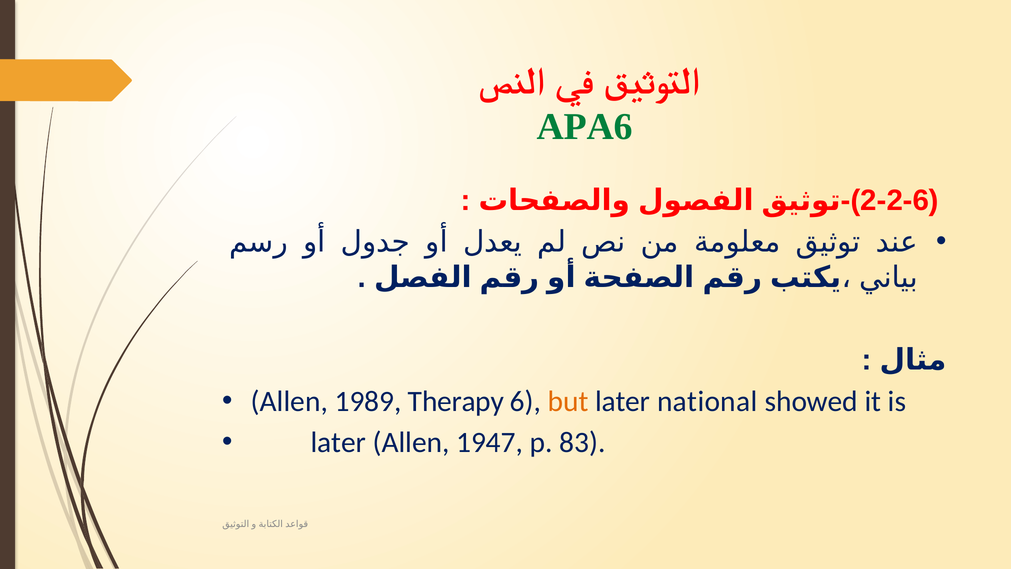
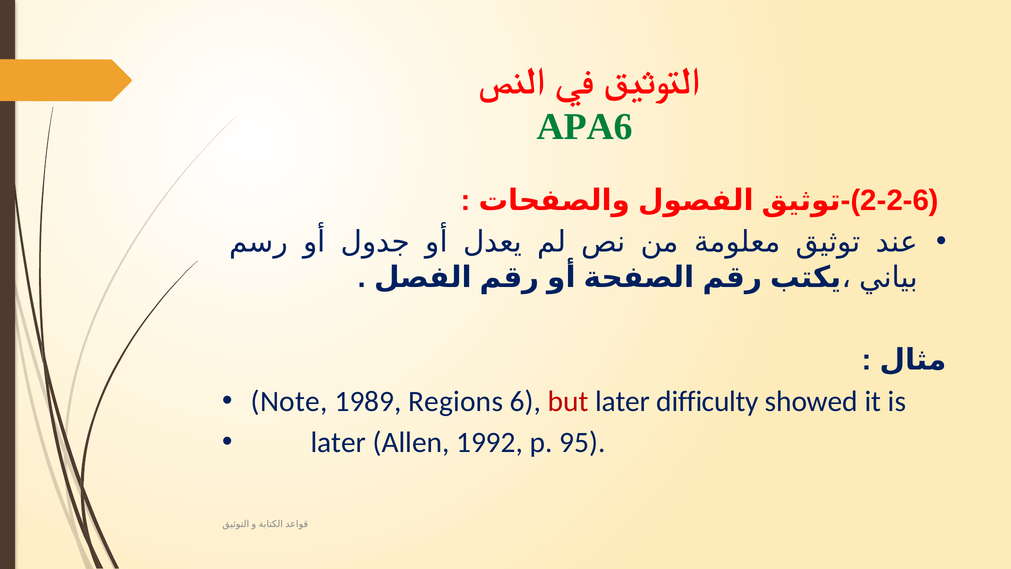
Allen: Allen -> Note (289, 401)
Therapy: Therapy -> Regions (456, 401)
but colour: orange -> red (568, 401)
national: national -> difficulty (708, 401)
1947: 1947 -> 1992 (490, 442)
83: 83 -> 95 (582, 442)
